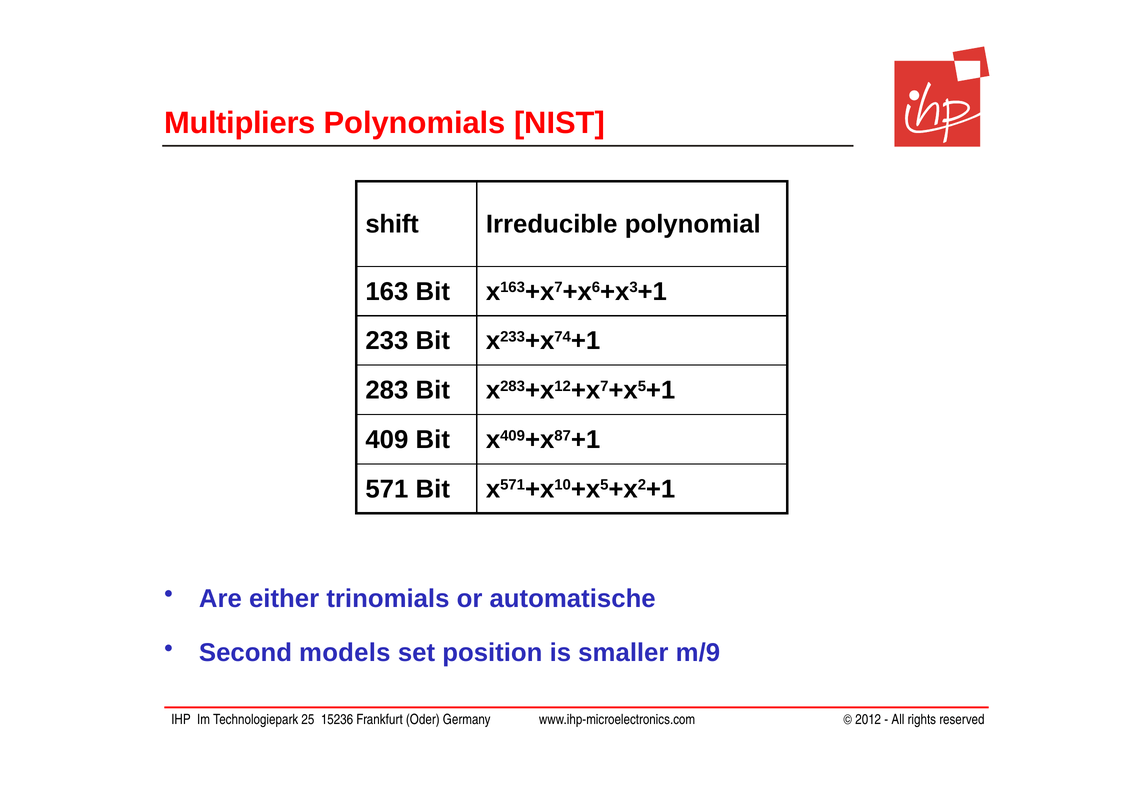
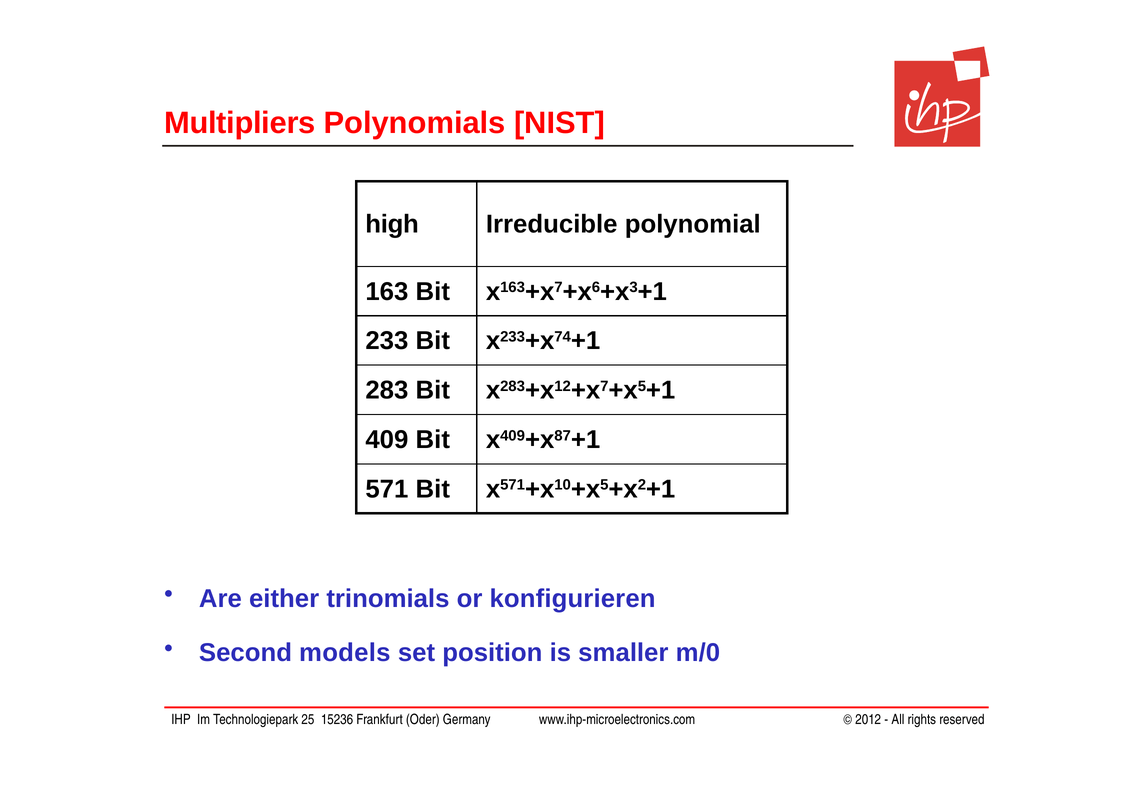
shift: shift -> high (392, 224)
automatische: automatische -> konfigurieren (573, 599)
m/9: m/9 -> m/0 (698, 653)
